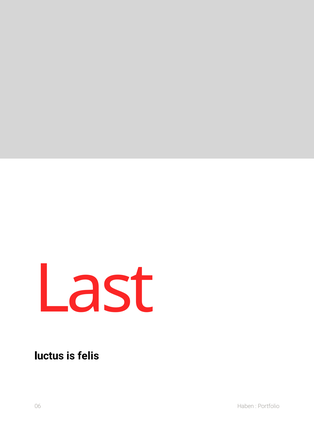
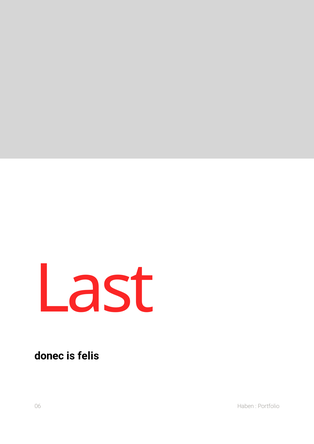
luctus: luctus -> donec (49, 356)
